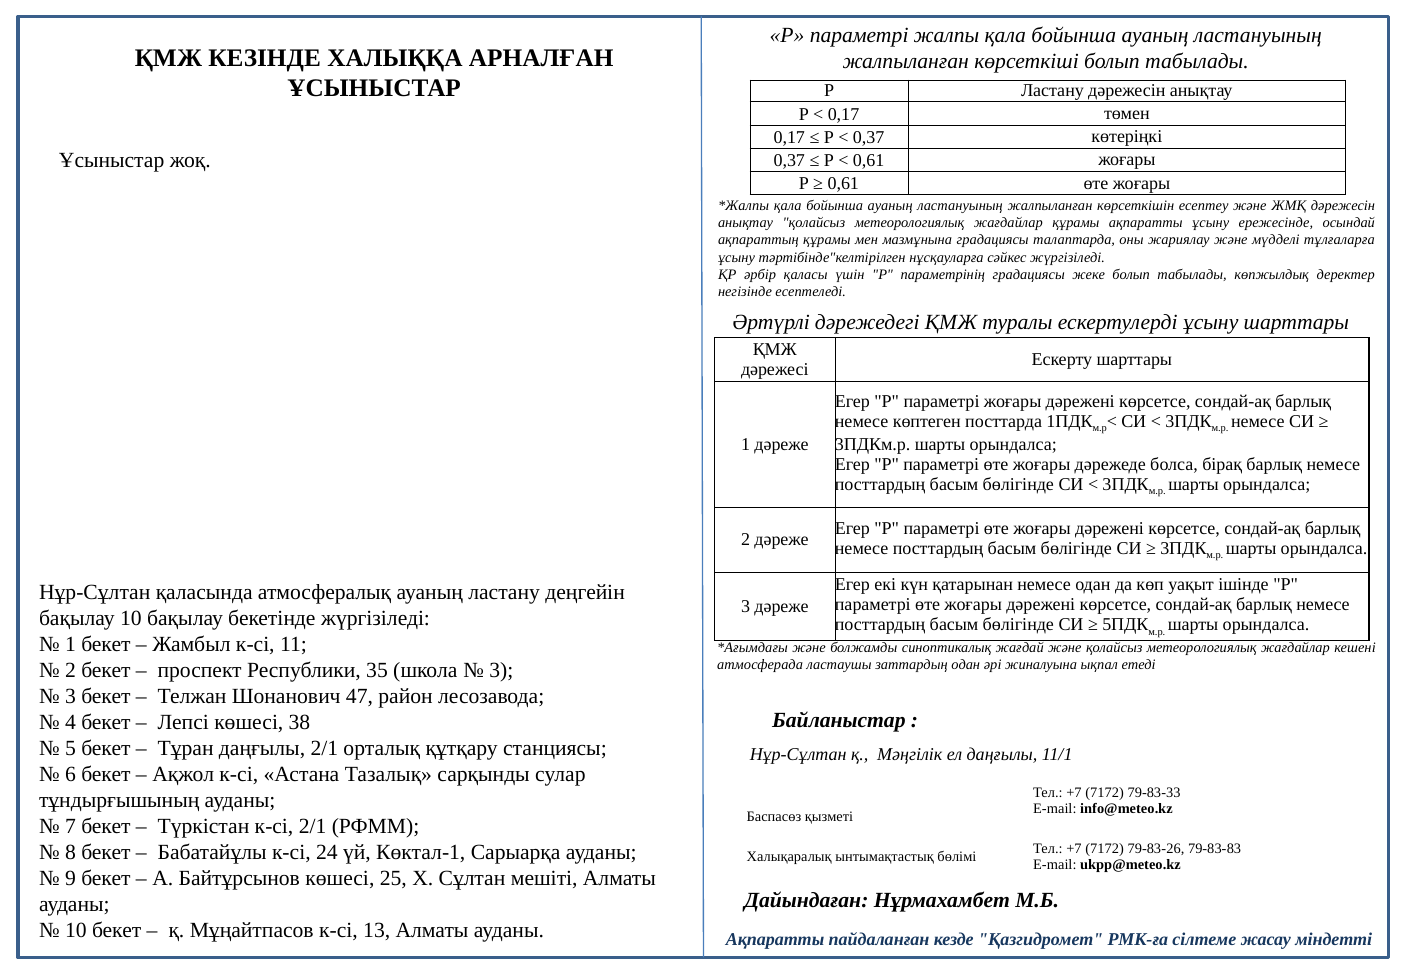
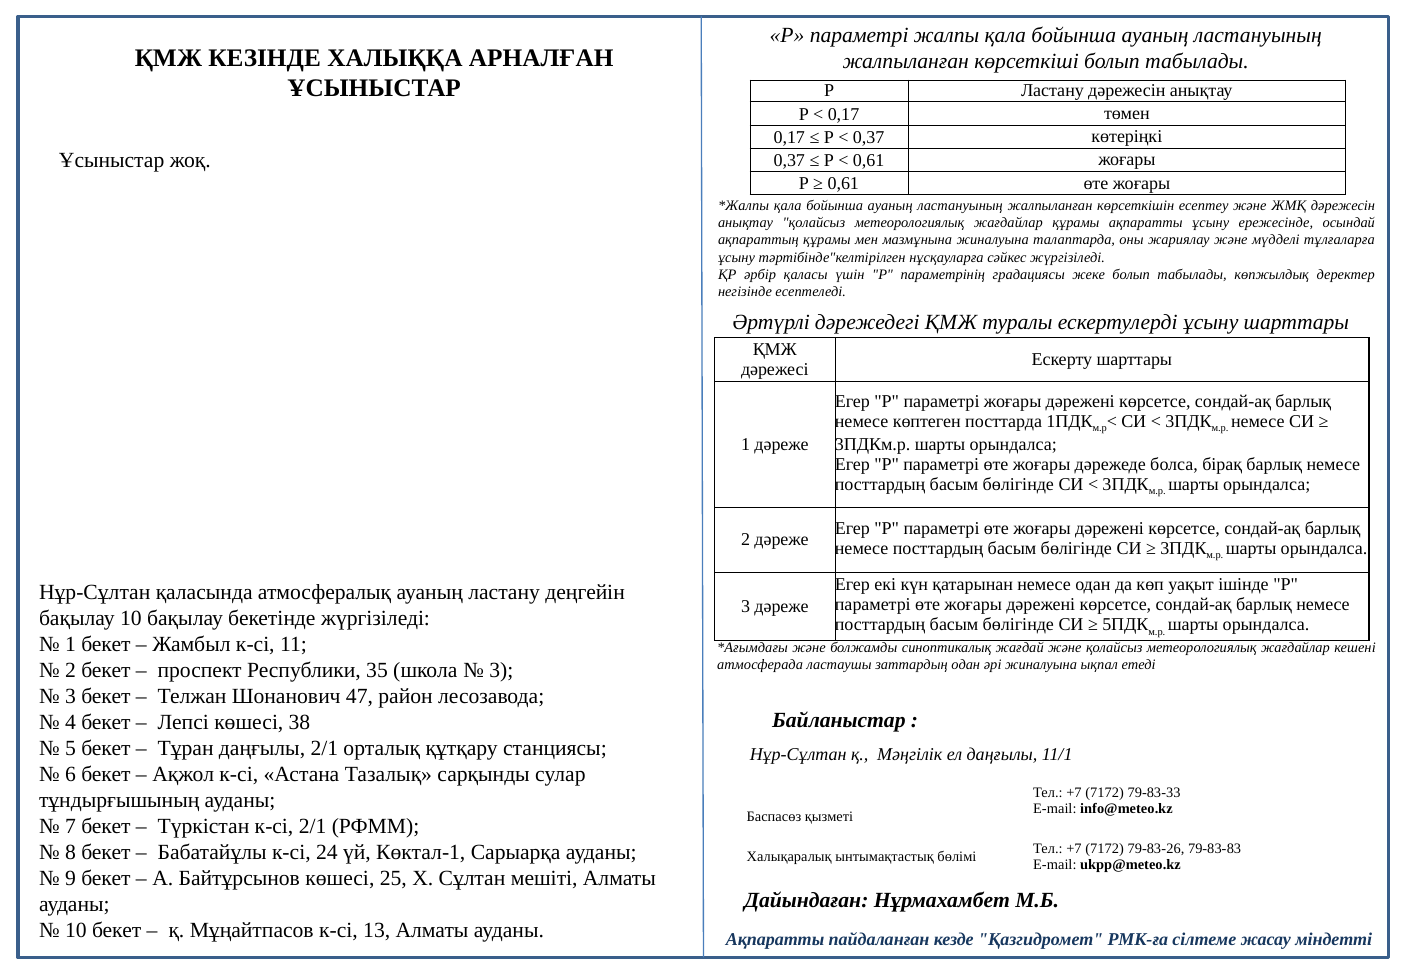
мазмұнына градациясы: градациясы -> жиналуына (993, 240)
